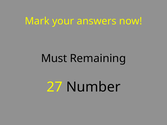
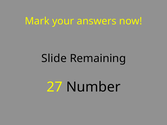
Must: Must -> Slide (54, 59)
